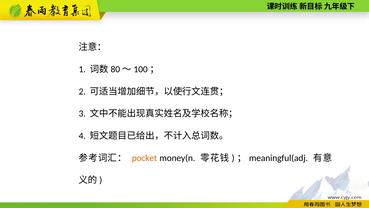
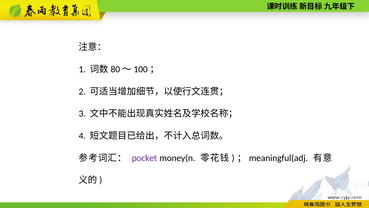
pocket colour: orange -> purple (144, 158)
